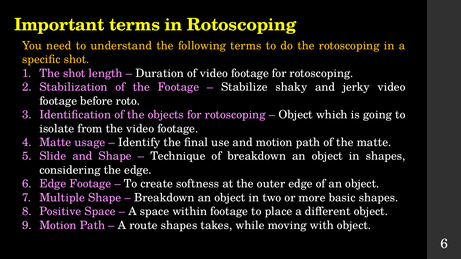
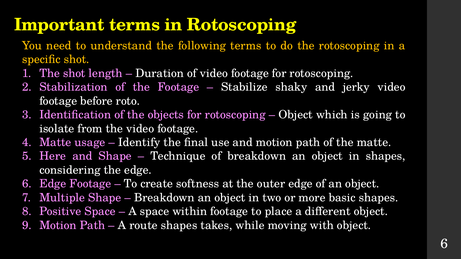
Slide: Slide -> Here (53, 156)
